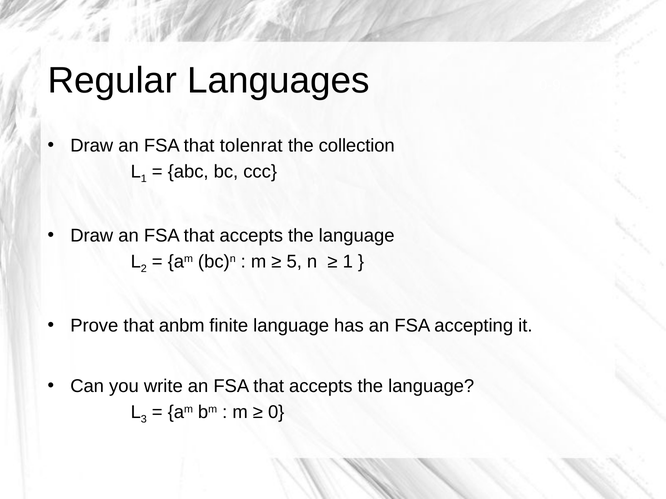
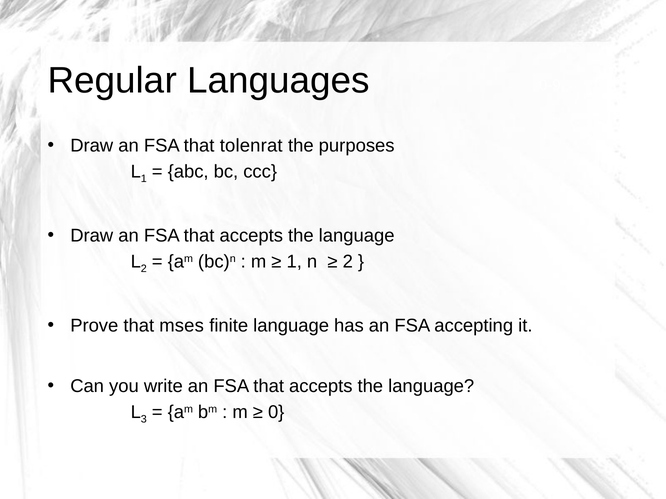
collection: collection -> purposes (357, 146)
5: 5 -> 1 (294, 262)
1: 1 -> 2 (348, 262)
anbm: anbm -> mses (182, 326)
